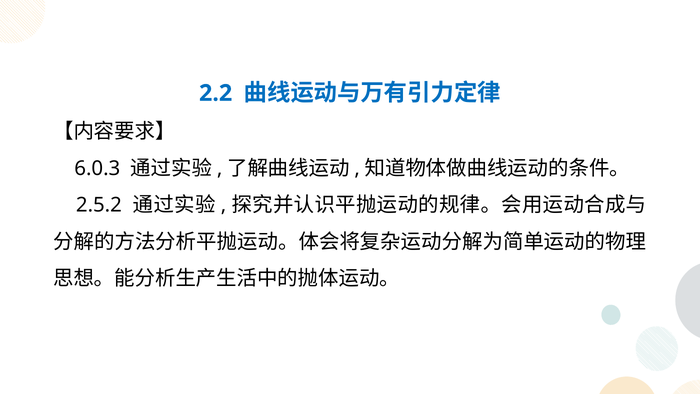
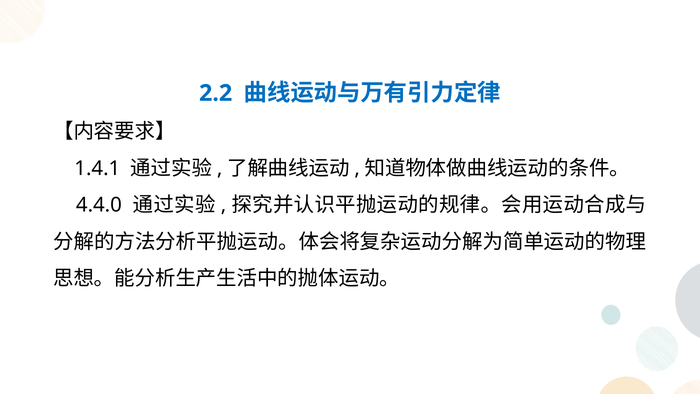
6.0.3: 6.0.3 -> 1.4.1 (97, 168)
2.5.2: 2.5.2 -> 4.4.0 (99, 205)
